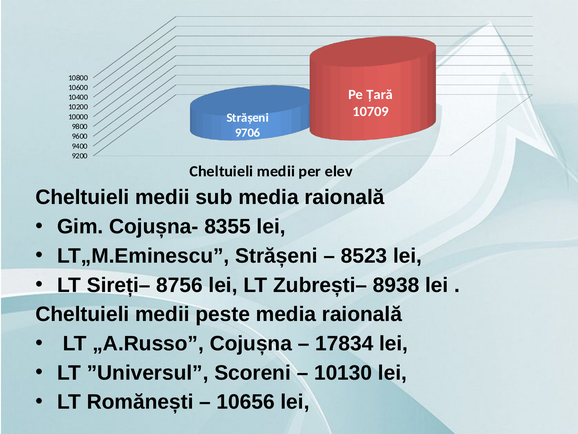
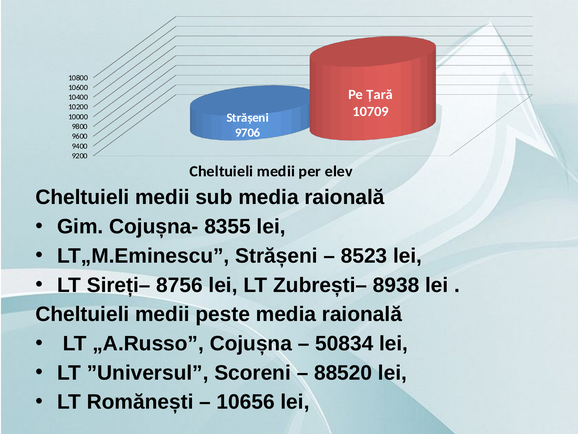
17834: 17834 -> 50834 (344, 343)
10130: 10130 -> 88520 (343, 372)
